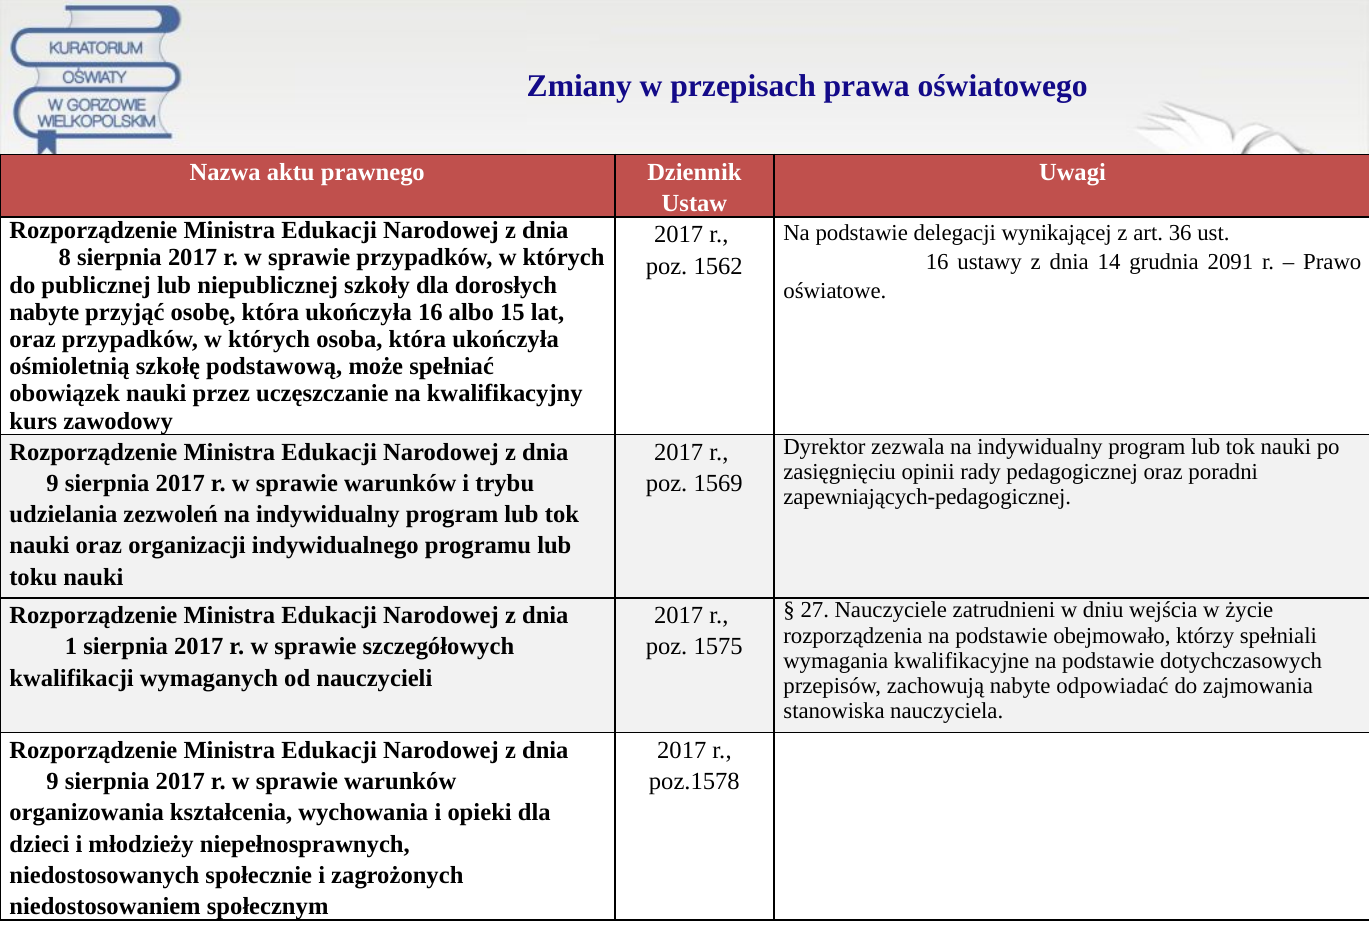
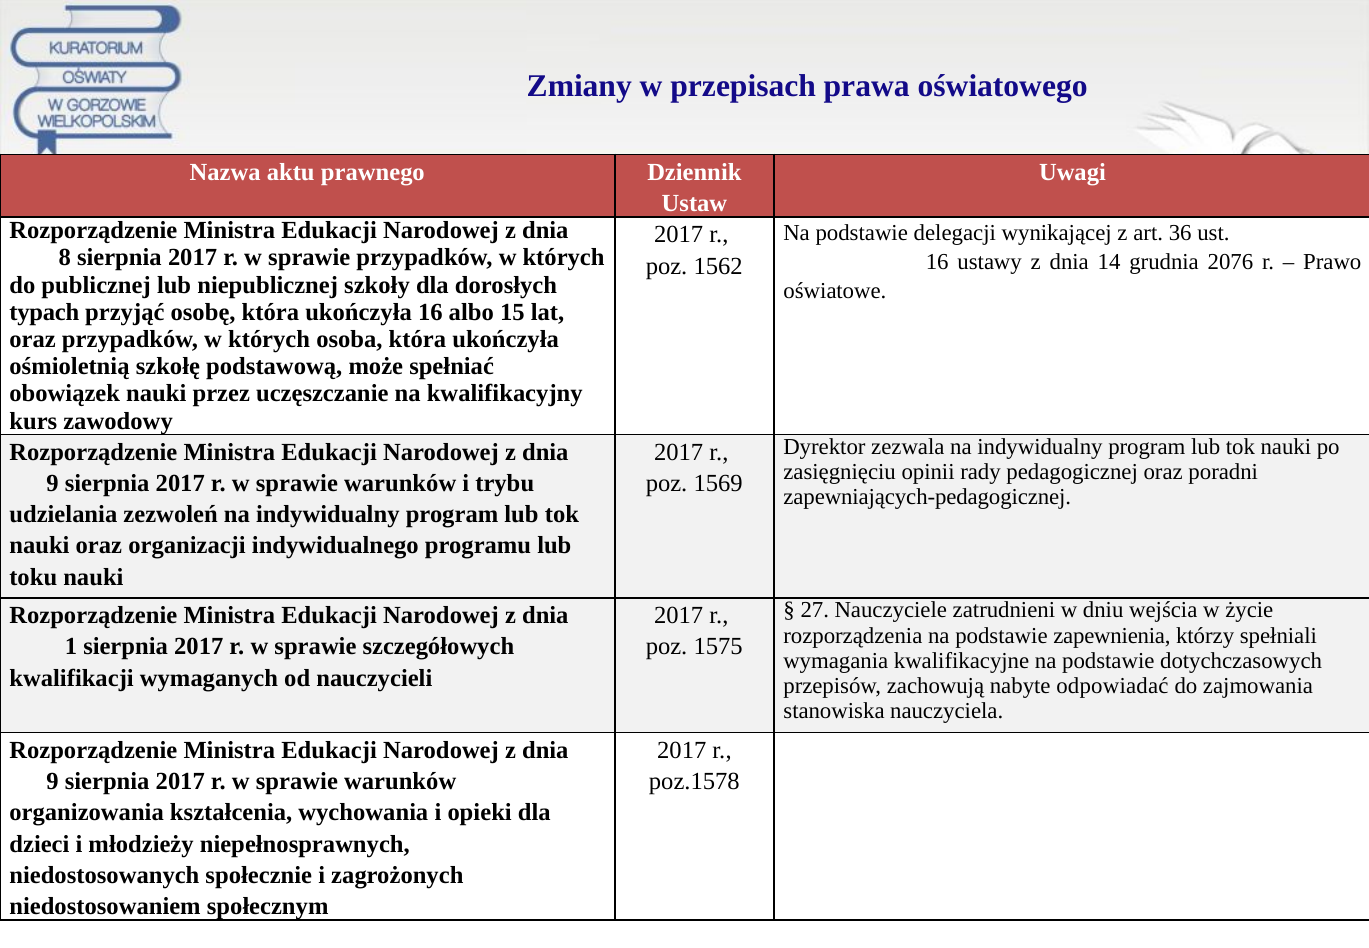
2091: 2091 -> 2076 (1231, 262)
nabyte: nabyte -> typach (44, 312)
obejmowało: obejmowało -> zapewnienia (1112, 635)
